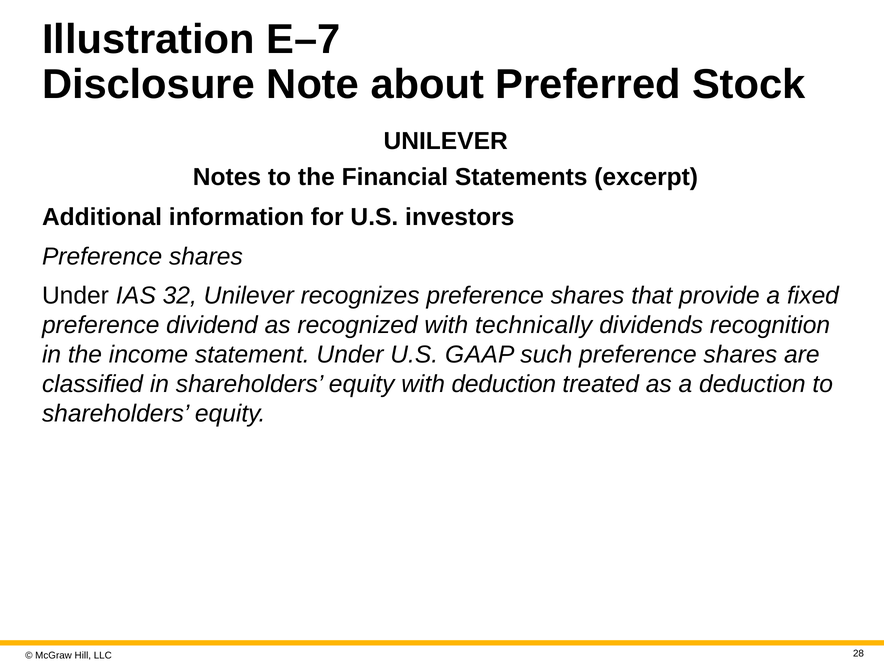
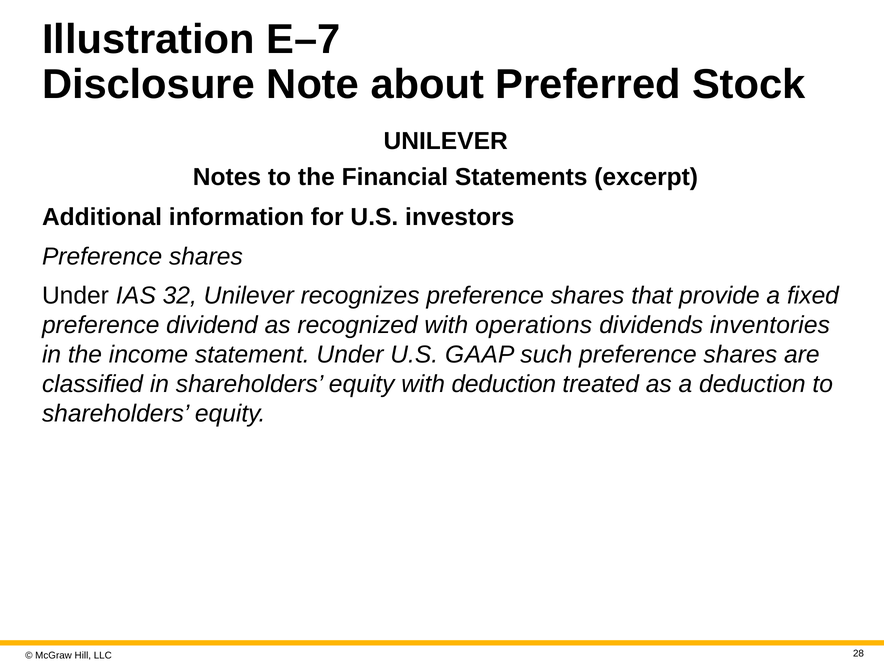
technically: technically -> operations (534, 325)
recognition: recognition -> inventories (770, 325)
